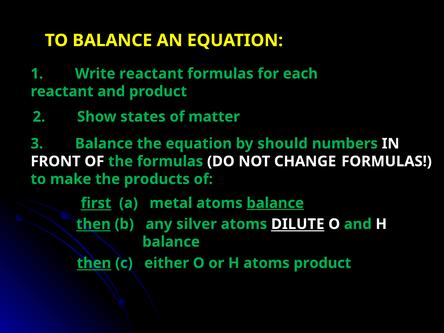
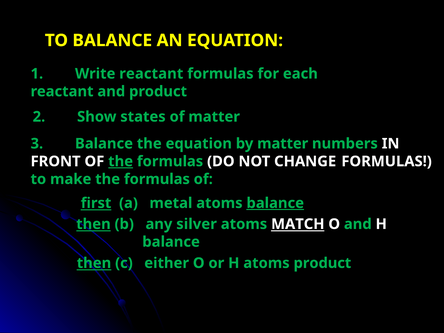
by should: should -> matter (283, 144)
the underline: none -> present (121, 161)
make the products: products -> formulas (157, 179)
DILUTE: DILUTE -> MATCH (298, 224)
